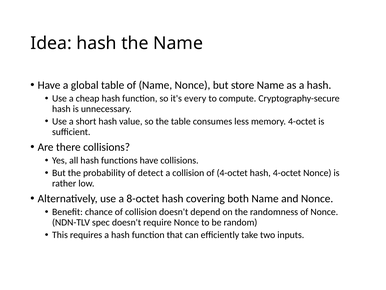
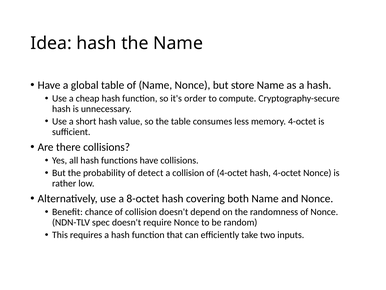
every: every -> order (195, 98)
